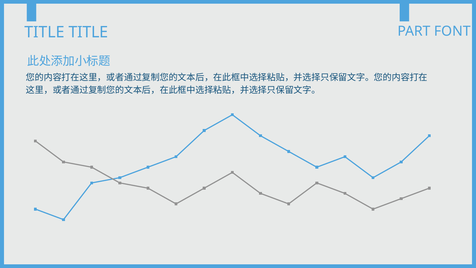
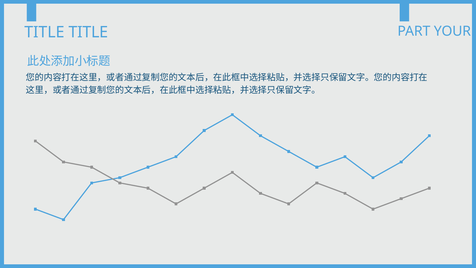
FONT: FONT -> YOUR (452, 31)
